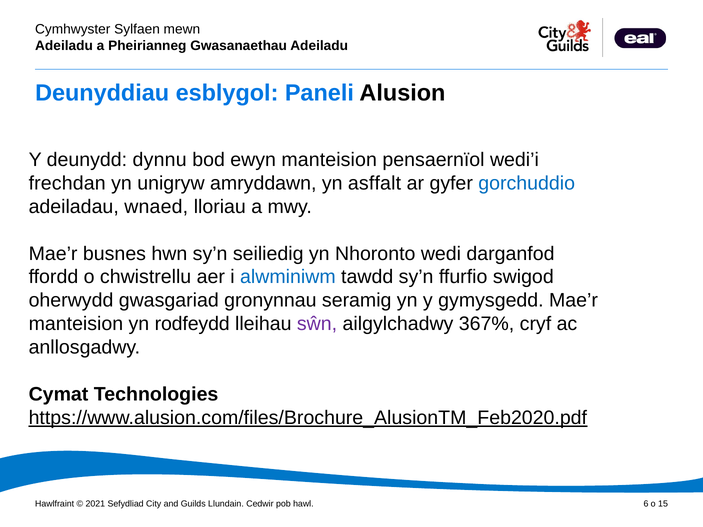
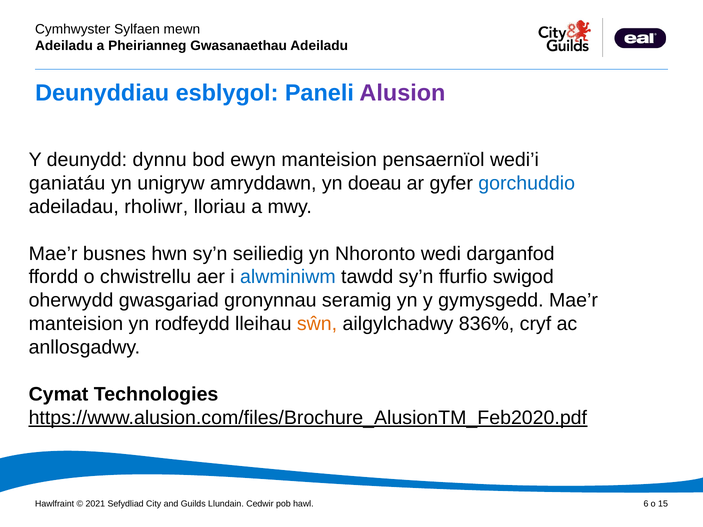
Alusion colour: black -> purple (402, 93)
frechdan: frechdan -> ganiatáu (67, 183)
asffalt: asffalt -> doeau (375, 183)
wnaed: wnaed -> rholiwr (156, 207)
sŵn colour: purple -> orange (317, 324)
367%: 367% -> 836% (487, 324)
